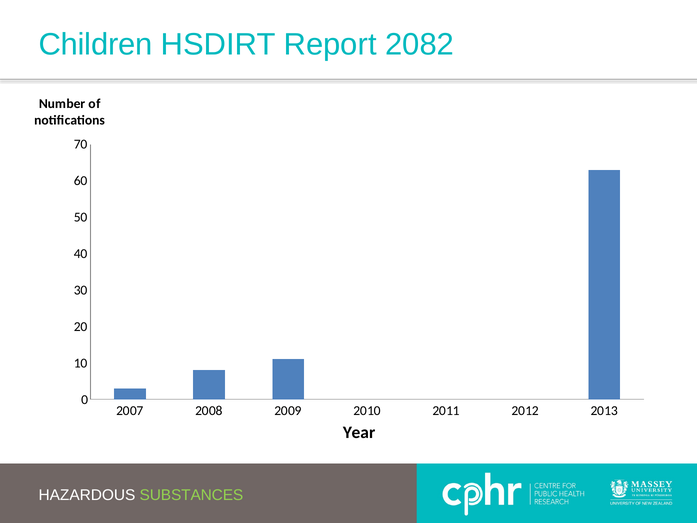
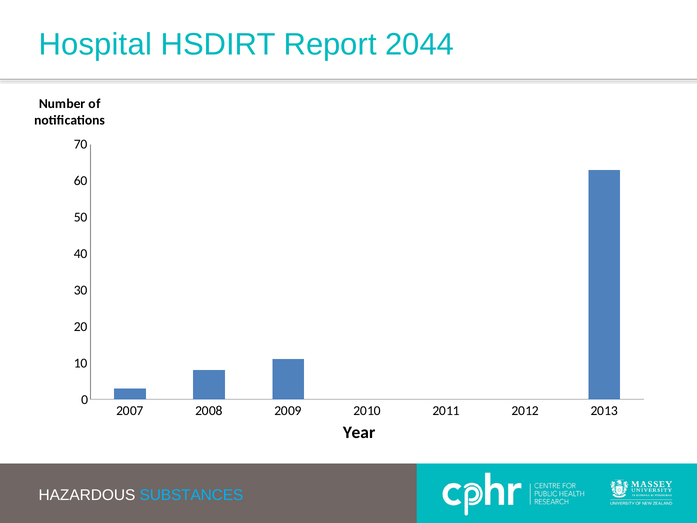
Children: Children -> Hospital (95, 44)
2082: 2082 -> 2044 (420, 44)
SUBSTANCES colour: light green -> light blue (191, 495)
